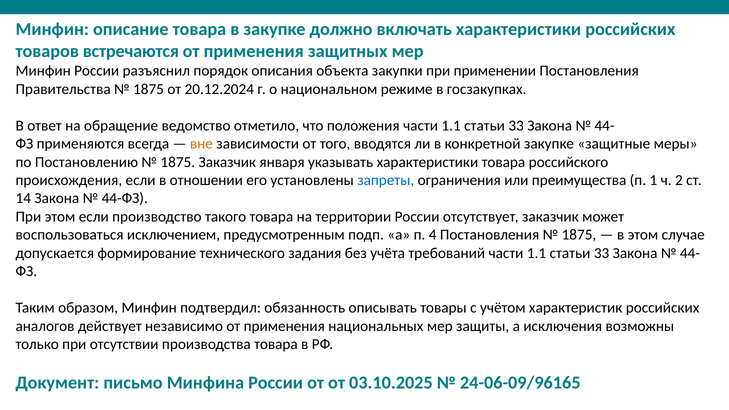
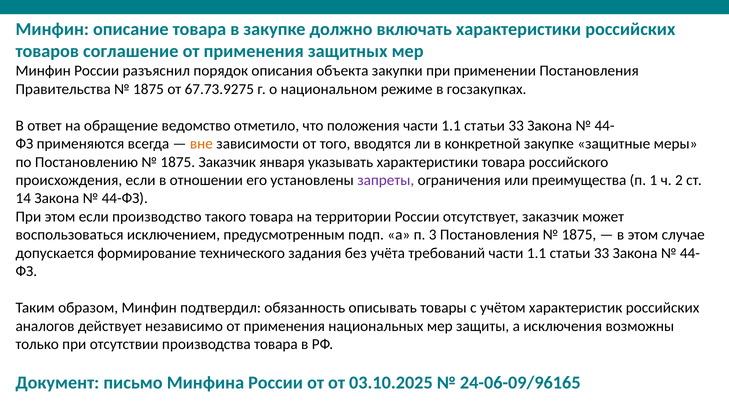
встречаются: встречаются -> соглашение (131, 51)
20.12.2024: 20.12.2024 -> 67.73.9275 (219, 89)
запреты colour: blue -> purple (386, 180)
4: 4 -> 3 (433, 235)
